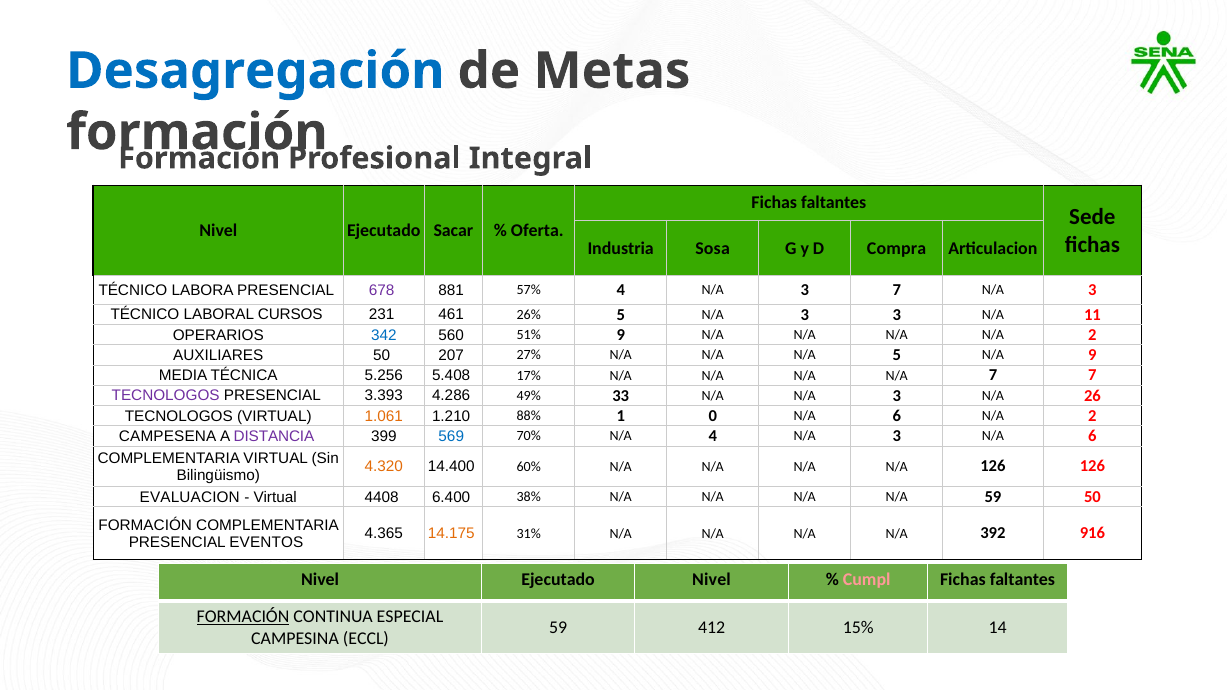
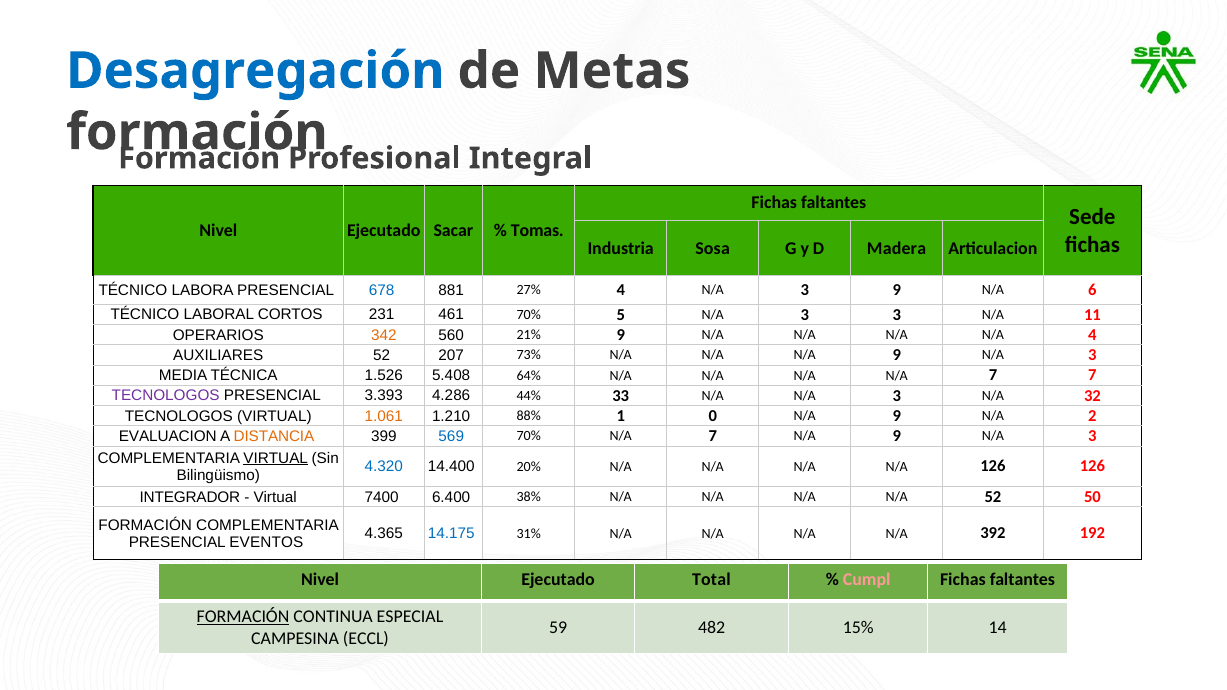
Oferta: Oferta -> Tomas (537, 231)
Compra: Compra -> Madera (897, 248)
678 colour: purple -> blue (382, 290)
57%: 57% -> 27% (529, 290)
3 7: 7 -> 9 (897, 290)
3: 3 -> 6 (1092, 290)
CURSOS: CURSOS -> CORTOS (290, 315)
461 26%: 26% -> 70% (529, 315)
342 colour: blue -> orange (384, 335)
51%: 51% -> 21% (529, 335)
N/A N/A 2: 2 -> 4 (1092, 335)
AUXILIARES 50: 50 -> 52 (382, 355)
27%: 27% -> 73% (529, 355)
N/A N/A 5: 5 -> 9 (897, 355)
9: 9 -> 3 (1092, 355)
5.256: 5.256 -> 1.526 (384, 376)
17%: 17% -> 64% (529, 376)
49%: 49% -> 44% (529, 396)
26: 26 -> 32 (1092, 396)
0 N/A 6: 6 -> 9 (897, 416)
CAMPESENA: CAMPESENA -> EVALUACION (168, 436)
DISTANCIA colour: purple -> orange (274, 436)
70% N/A 4: 4 -> 7 (713, 436)
3: 3 -> 9 (897, 436)
6: 6 -> 3 (1092, 436)
VIRTUAL underline: none -> present (276, 458)
4.320 colour: orange -> blue (384, 467)
60%: 60% -> 20% (529, 467)
EVALUACION: EVALUACION -> INTEGRADOR (190, 497)
4408: 4408 -> 7400 (382, 497)
N/A 59: 59 -> 52 (993, 497)
14.175 colour: orange -> blue (451, 534)
916: 916 -> 192 (1092, 534)
Ejecutado Nivel: Nivel -> Total (711, 580)
412: 412 -> 482 (712, 628)
